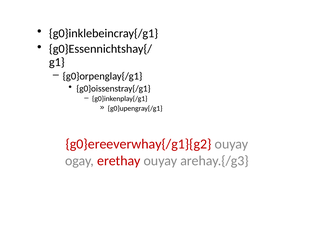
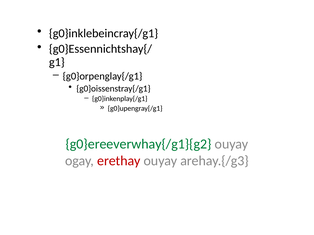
g0}ereeverwhay{/g1}{g2 colour: red -> green (139, 144)
